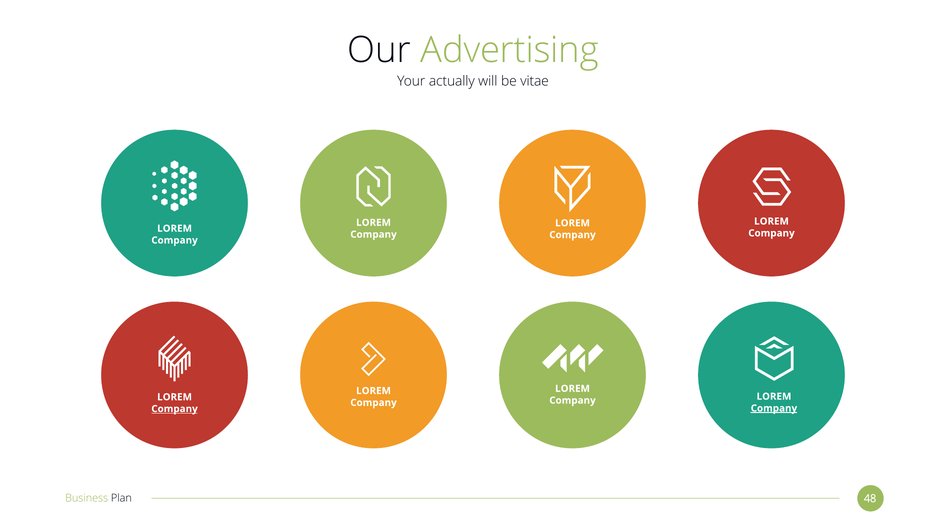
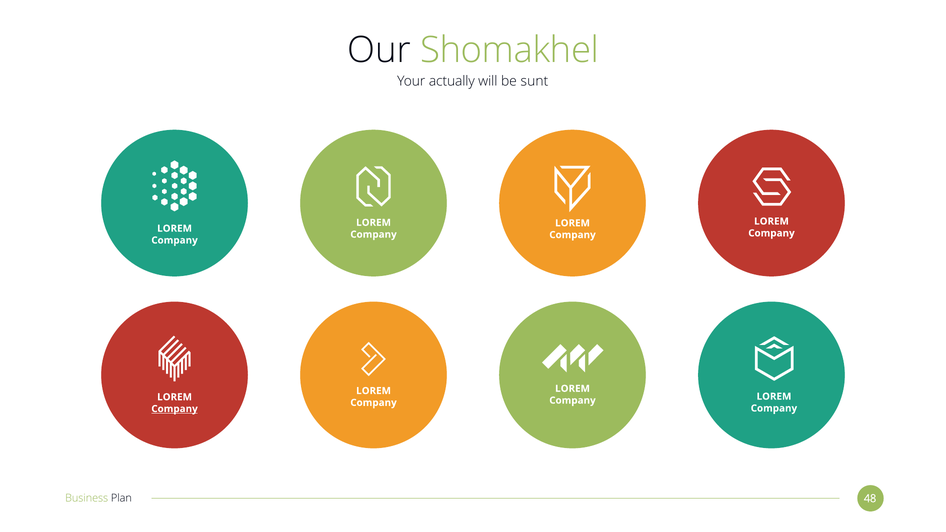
Advertising: Advertising -> Shomakhel (510, 50)
vitae: vitae -> sunt (534, 81)
Company underline: present -> none (774, 408)
